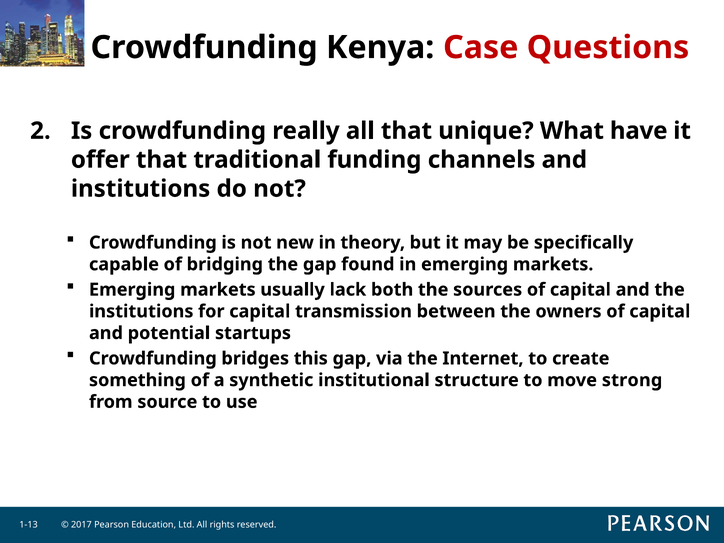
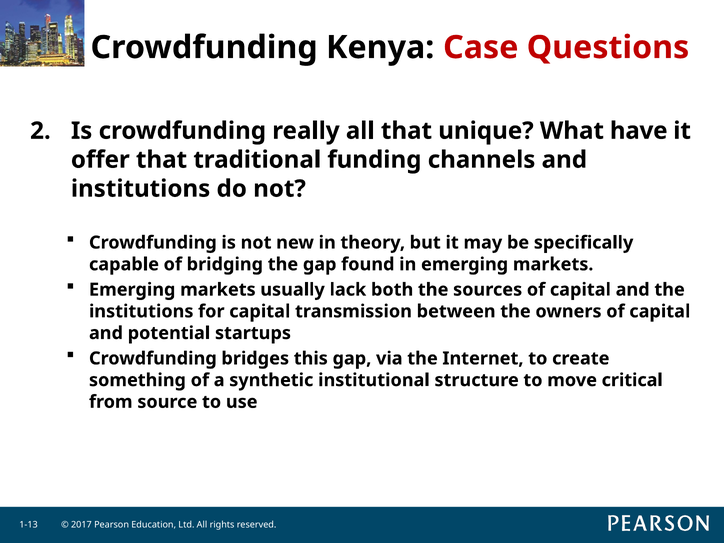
strong: strong -> critical (632, 380)
